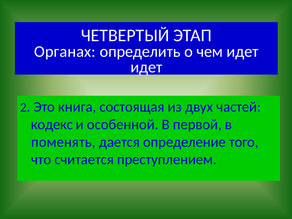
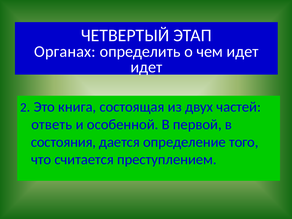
кодекс: кодекс -> ответь (52, 124)
поменять: поменять -> состояния (63, 142)
